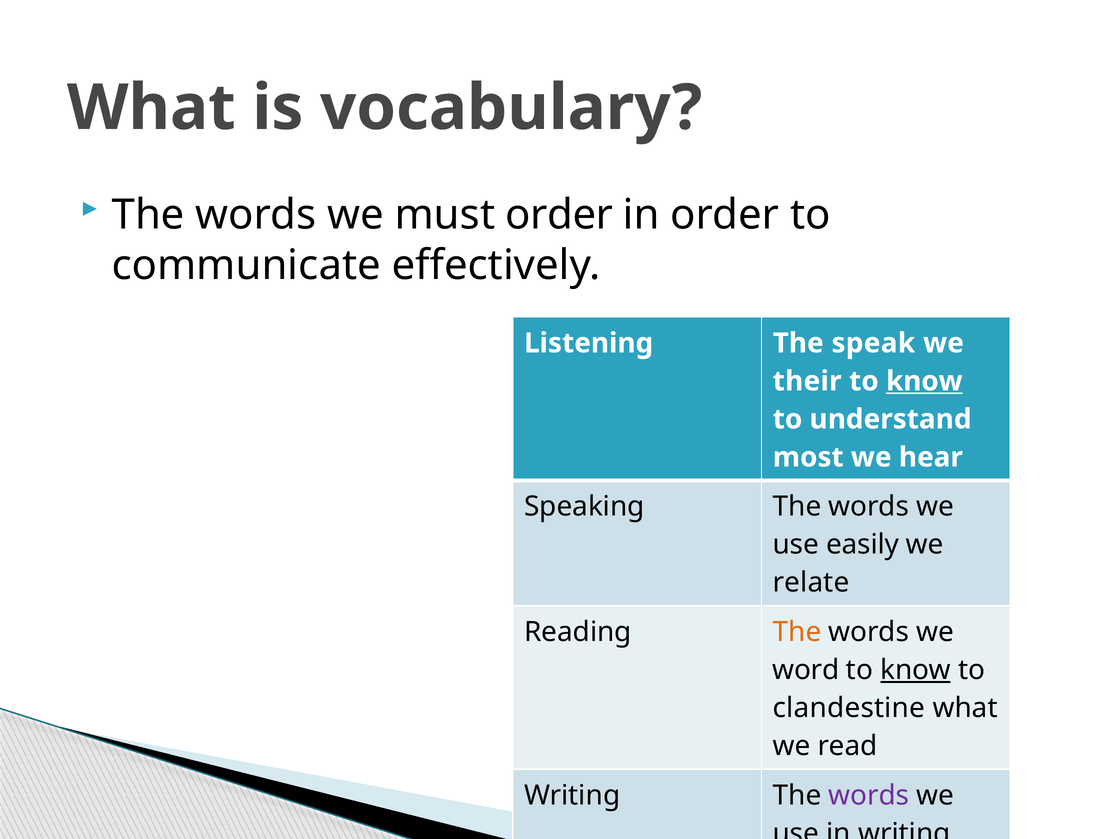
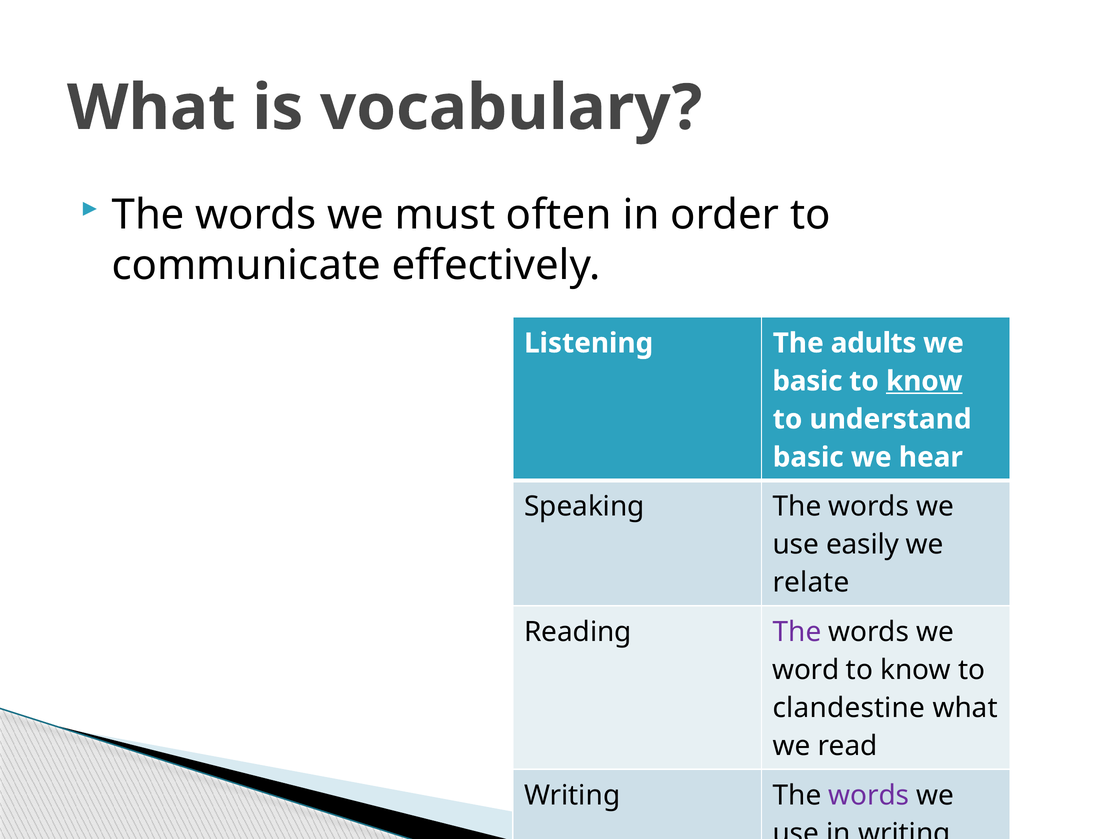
must order: order -> often (559, 215)
speak: speak -> adults (874, 343)
their: their -> basic (807, 381)
most: most -> basic (808, 457)
The colour: orange -> purple (797, 632)
know underline: present -> none (916, 670)
